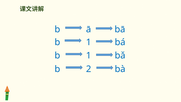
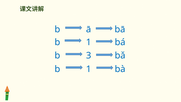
1: 1 -> 3 (89, 55)
2: 2 -> 1 (89, 69)
